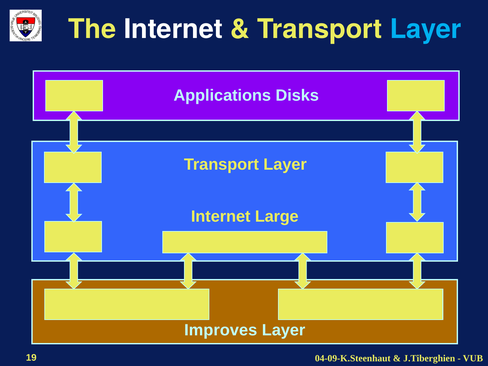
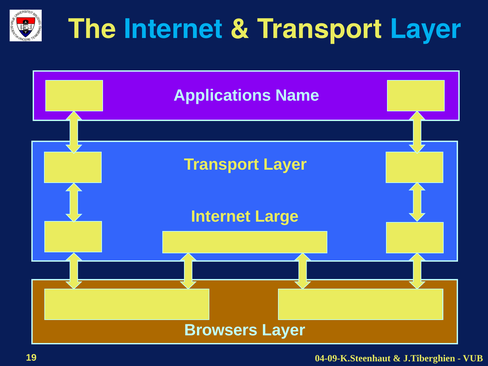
Internet colour: white -> light blue (173, 29)
Disks: Disks -> Name (297, 96)
Improves: Improves -> Browsers (221, 330)
